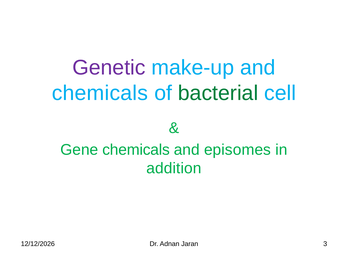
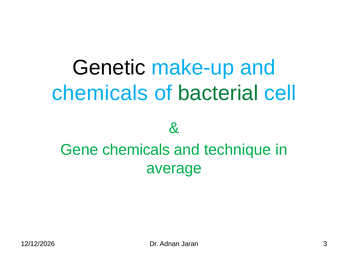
Genetic colour: purple -> black (109, 68)
episomes: episomes -> technique (238, 150)
addition: addition -> average (174, 168)
